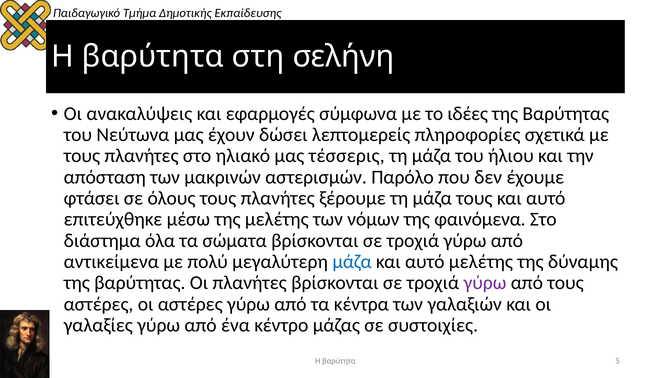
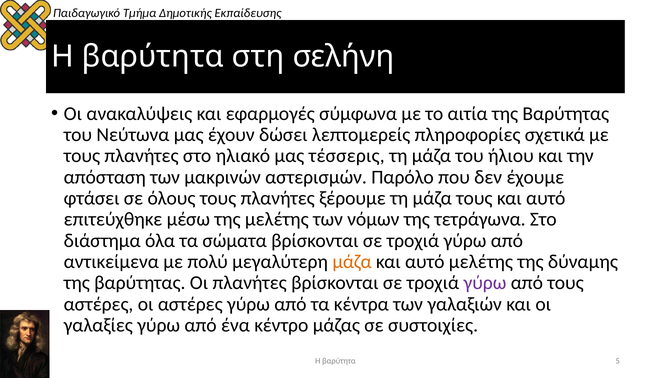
ιδέες: ιδέες -> αιτία (468, 113)
φαινόμενα: φαινόμενα -> τετράγωνα (480, 219)
μάζα colour: blue -> orange (352, 261)
